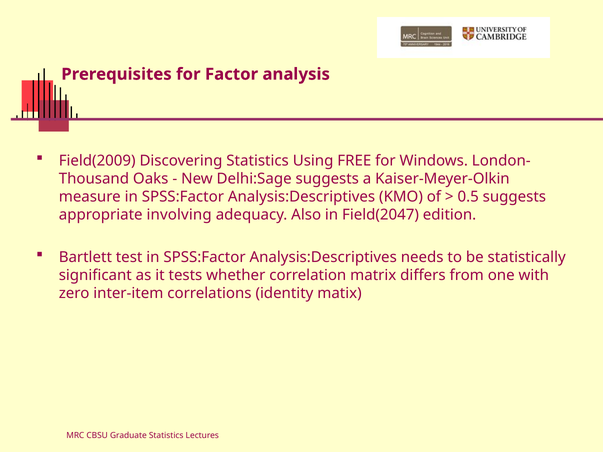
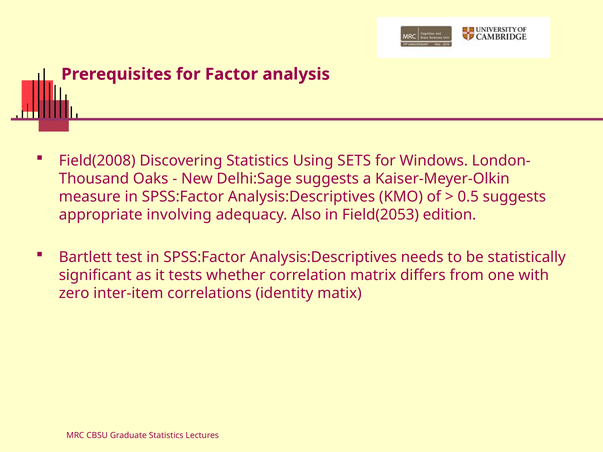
Field(2009: Field(2009 -> Field(2008 (97, 161)
FREE: FREE -> SETS (354, 161)
Field(2047: Field(2047 -> Field(2053 (381, 215)
